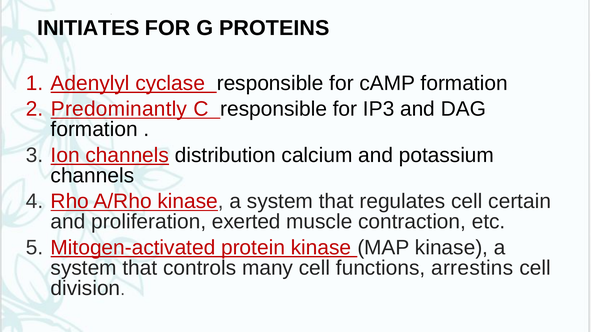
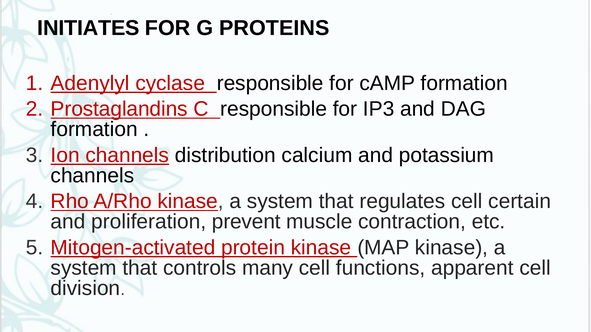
Predominantly: Predominantly -> Prostaglandins (119, 109)
exerted: exerted -> prevent (246, 222)
arrestins: arrestins -> apparent (472, 268)
